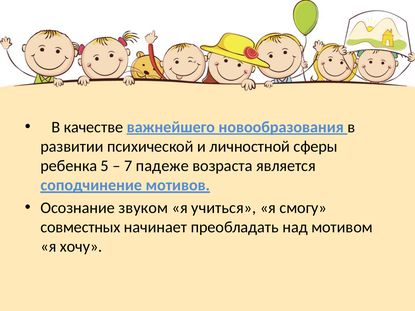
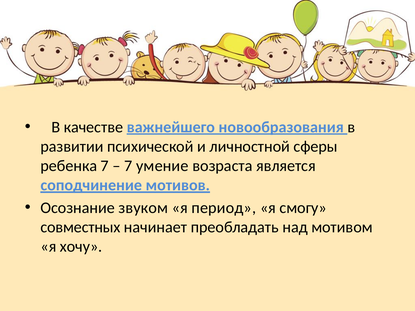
ребенка 5: 5 -> 7 (105, 166)
падеже: падеже -> умение (162, 166)
учиться: учиться -> период (224, 208)
